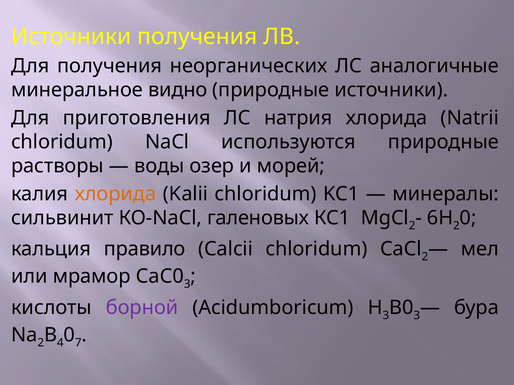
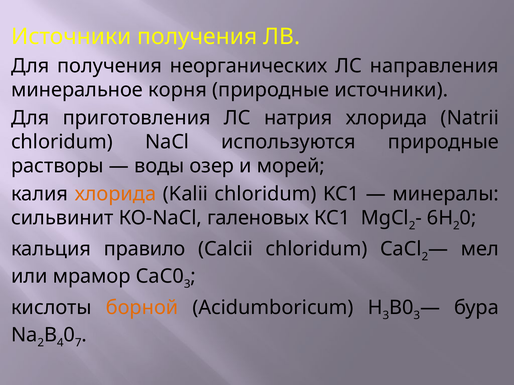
аналогичные: аналогичные -> направления (434, 66)
видно: видно -> корня (178, 90)
борной colour: purple -> orange (142, 308)
